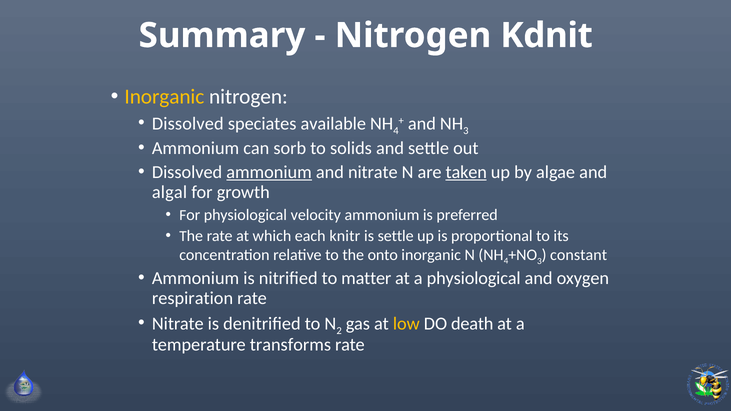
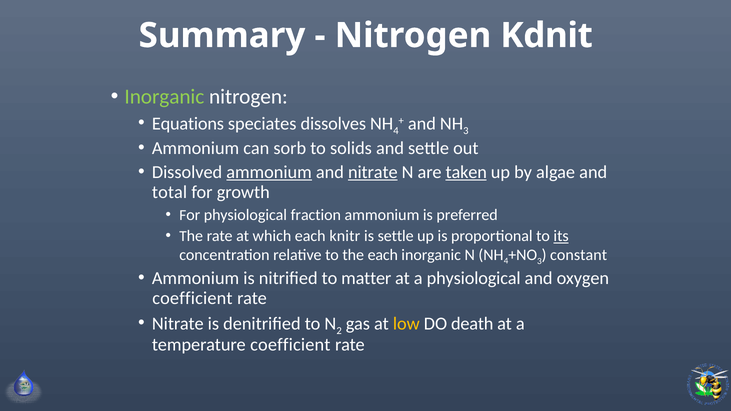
Inorganic colour: yellow -> light green (164, 97)
Dissolved: Dissolved -> Equations (188, 124)
available: available -> dissolves (333, 124)
nitrate underline: none -> present (373, 172)
algal: algal -> total (170, 192)
velocity: velocity -> fraction (316, 215)
its underline: none -> present (561, 236)
the onto: onto -> each (383, 255)
respiration: respiration -> coefficient (192, 299)
temperature transforms: transforms -> coefficient (290, 345)
